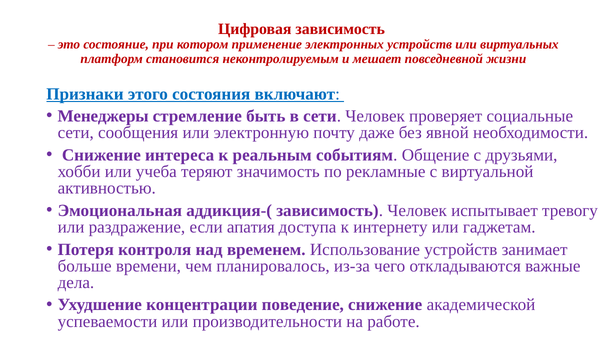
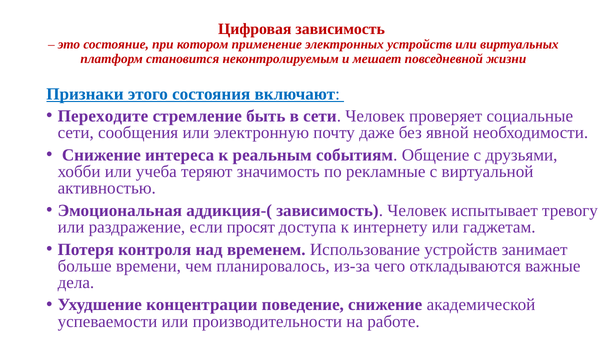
Менеджеры: Менеджеры -> Переходите (103, 116)
апатия: апатия -> просят (251, 227)
